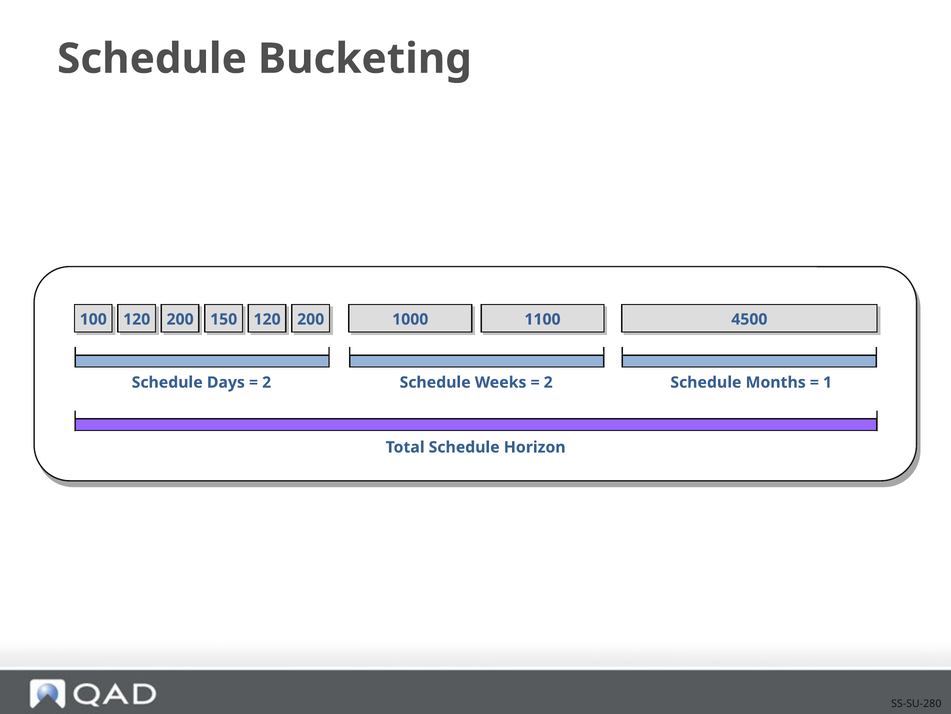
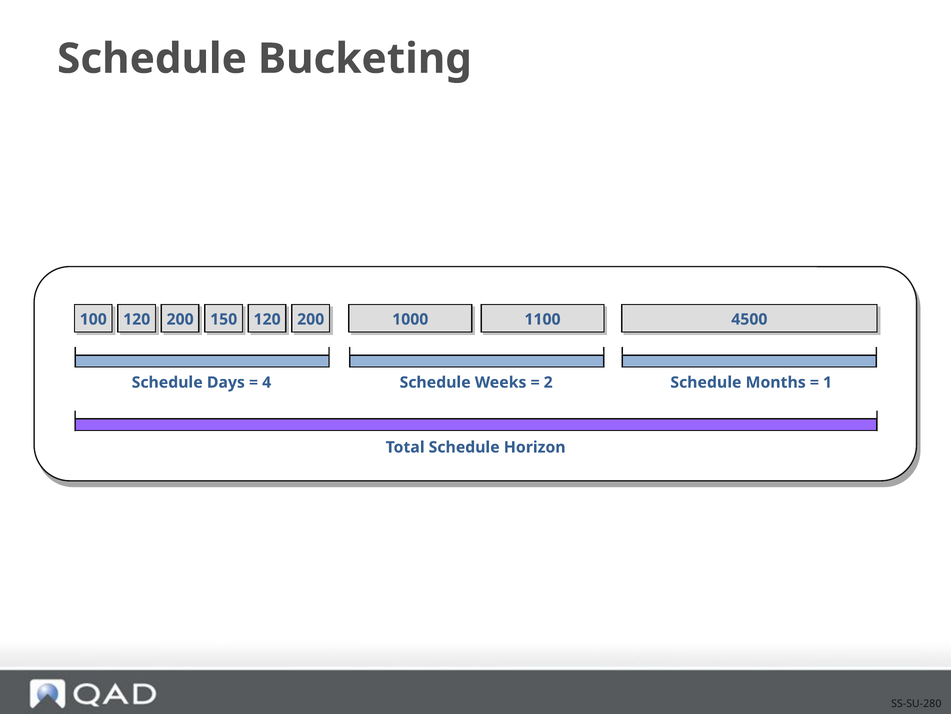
2: 2 -> 4 (267, 382)
